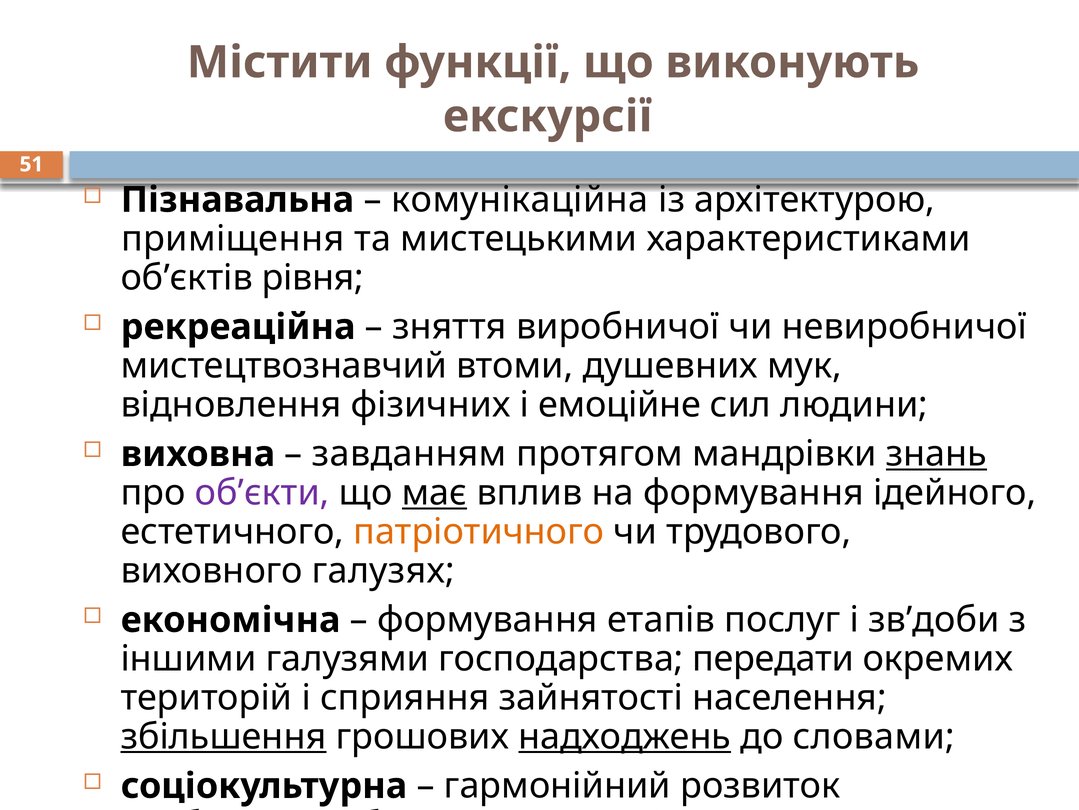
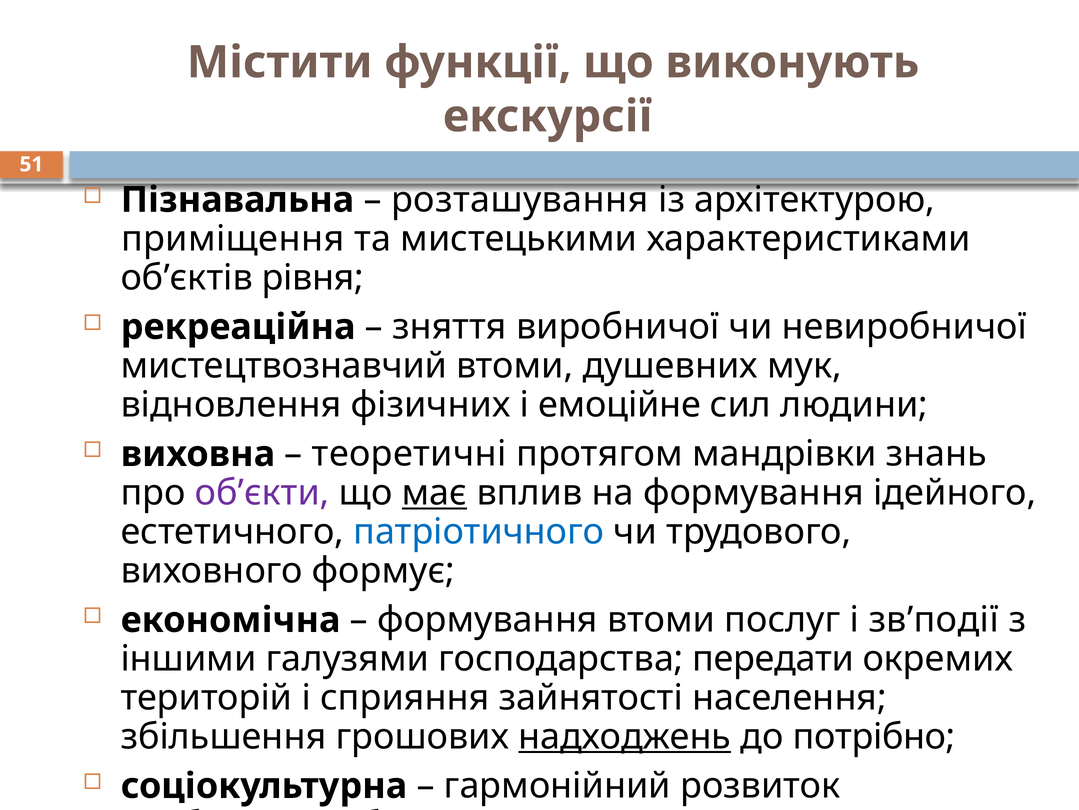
комунікаційна: комунікаційна -> розташування (520, 200)
завданням: завданням -> теоретичні (409, 454)
знань underline: present -> none (936, 454)
патріотичного colour: orange -> blue (479, 531)
галузях: галузях -> формує (383, 570)
формування етапів: етапів -> втоми (661, 619)
зв’доби: зв’доби -> зв’події (934, 619)
збільшення underline: present -> none (224, 736)
словами: словами -> потрібно (874, 736)
